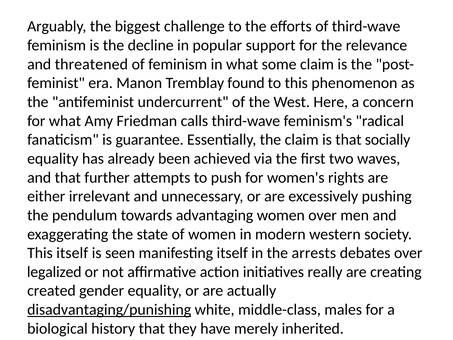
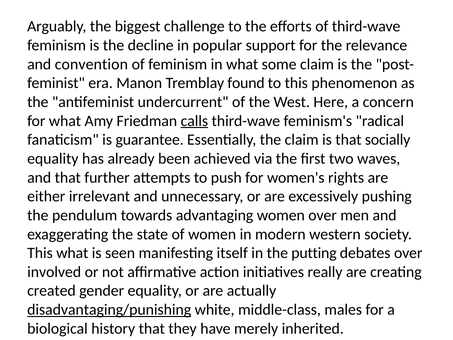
threatened: threatened -> convention (91, 64)
calls underline: none -> present (194, 121)
This itself: itself -> what (72, 253)
arrests: arrests -> putting (314, 253)
legalized: legalized -> involved (54, 272)
